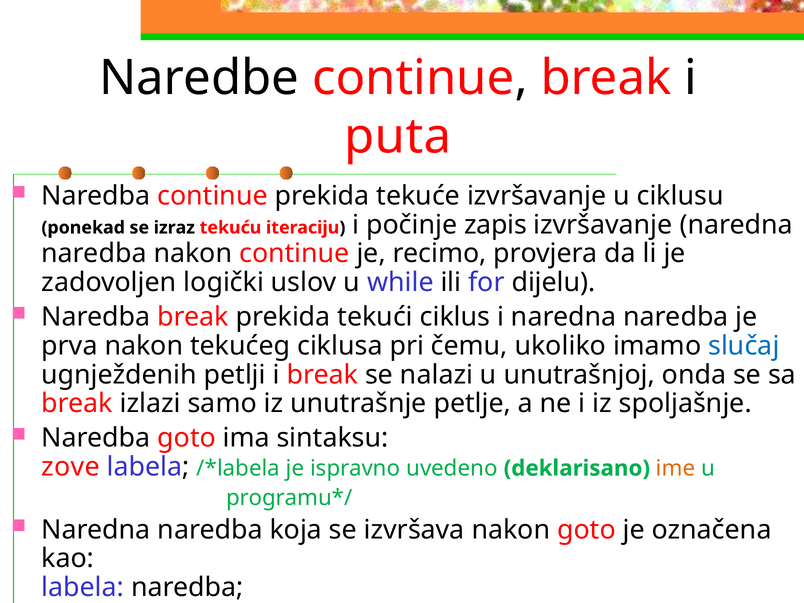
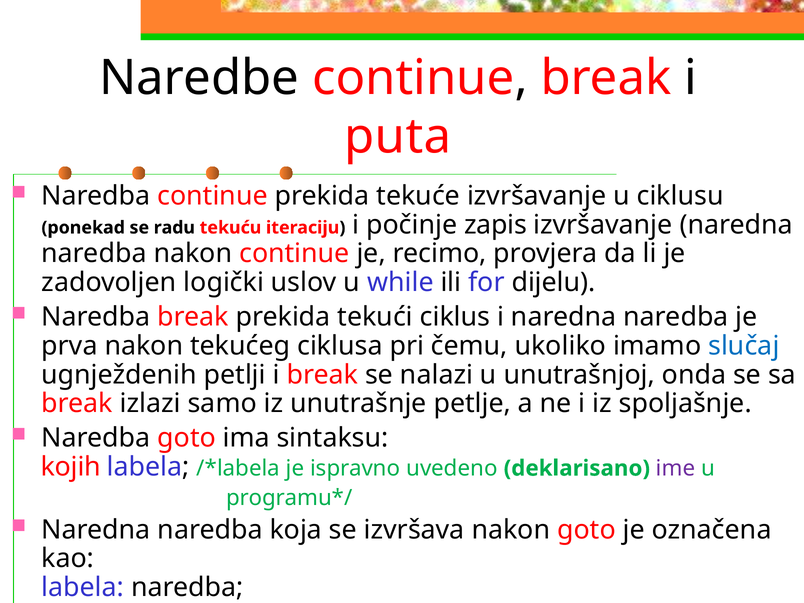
izraz: izraz -> radu (174, 228)
zove: zove -> kojih (71, 467)
ime colour: orange -> purple (676, 468)
